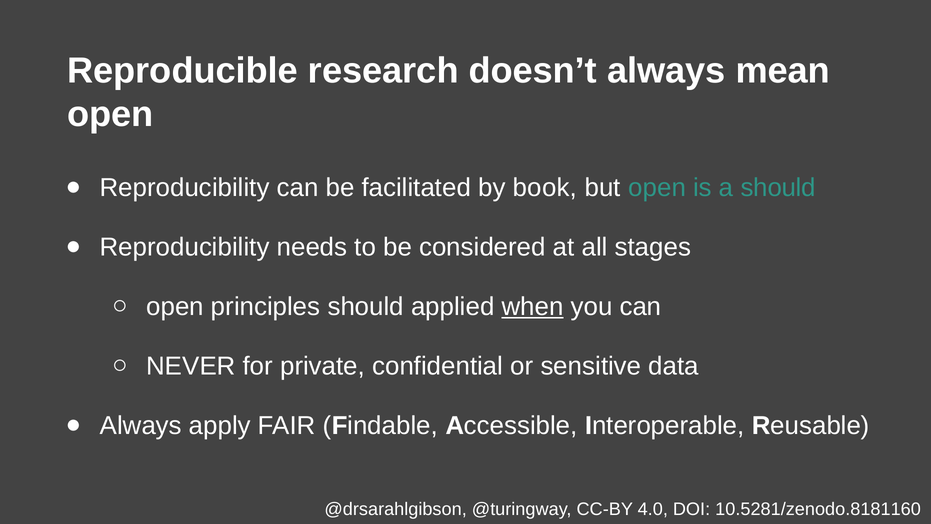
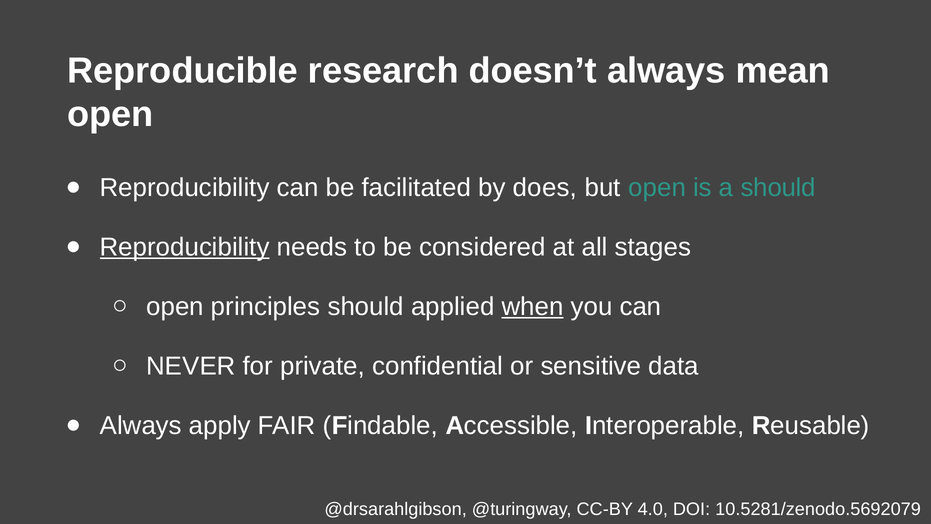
book: book -> does (545, 187)
Reproducibility underline: none -> present (185, 247)
10.5281/zenodo.8181160: 10.5281/zenodo.8181160 -> 10.5281/zenodo.5692079 (818, 509)
